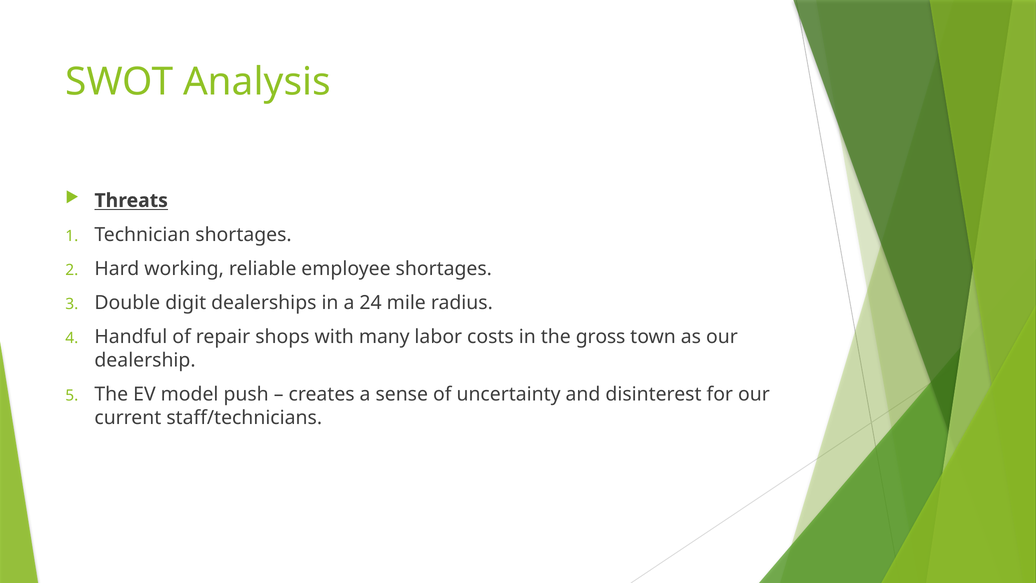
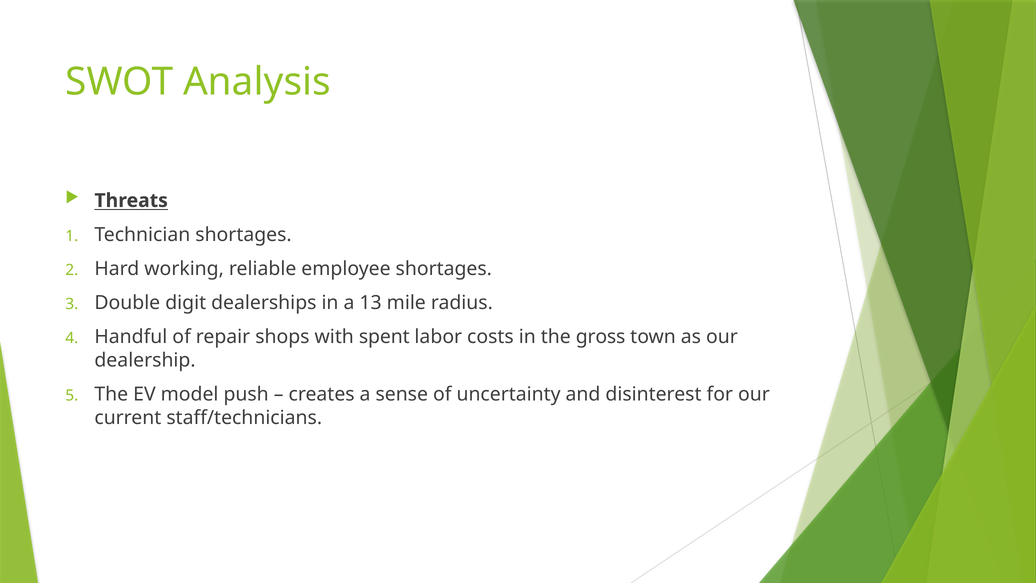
24: 24 -> 13 (371, 303)
many: many -> spent (384, 337)
